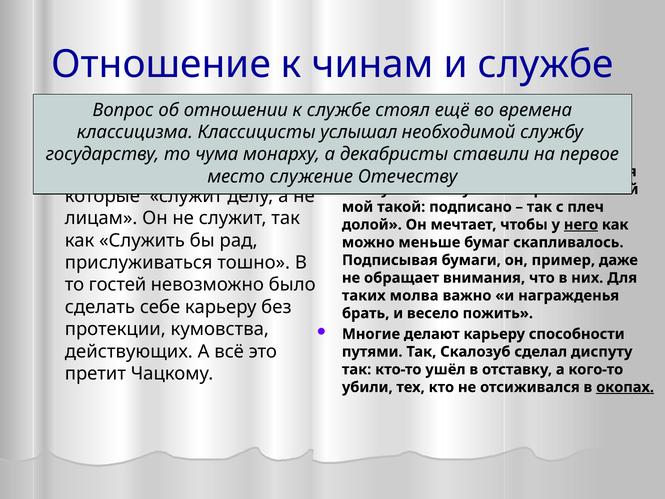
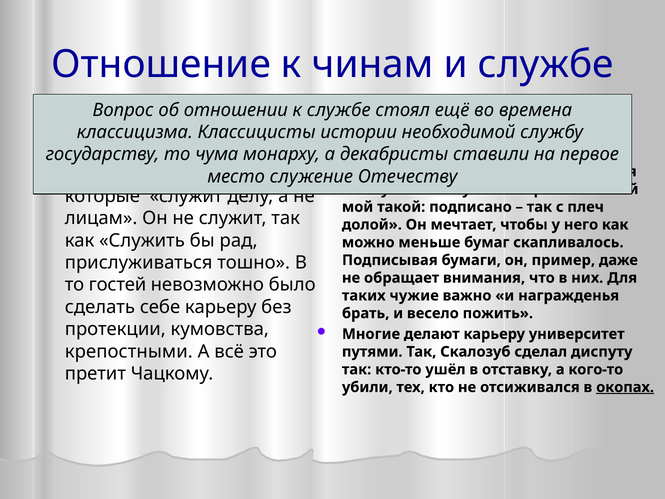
услышал: услышал -> истории (359, 132)
него underline: present -> none (581, 225)
молва: молва -> чужие (414, 295)
способности: способности -> университет (577, 334)
действующих: действующих -> крепостными (129, 351)
